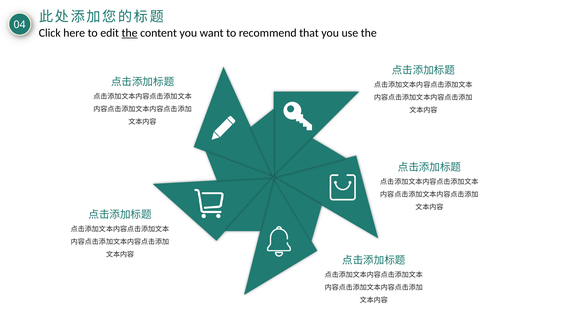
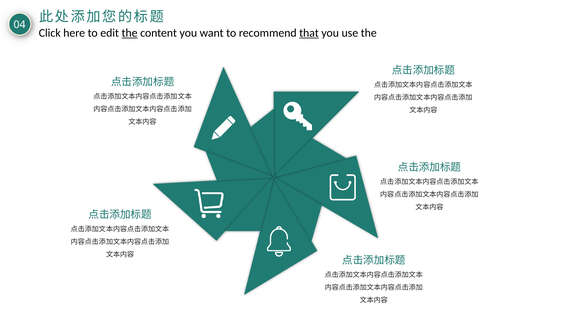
that underline: none -> present (309, 33)
